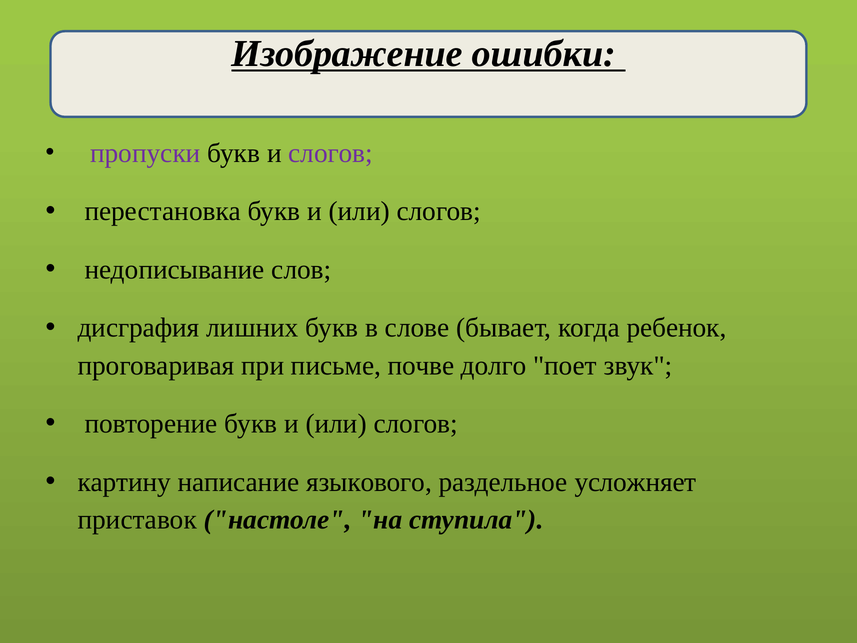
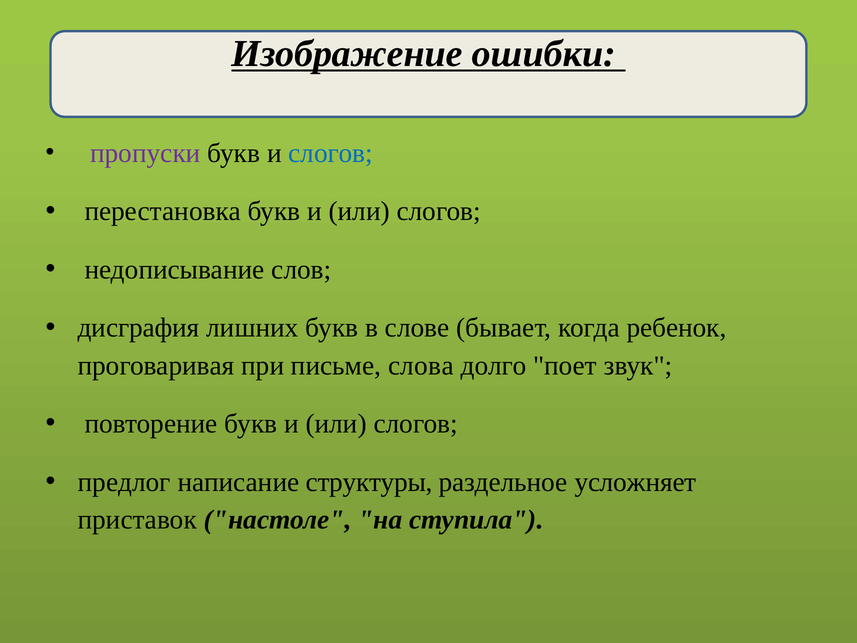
слогов colour: purple -> blue (331, 153)
почве: почве -> слова (421, 365)
картину: картину -> предлог (124, 482)
языкового: языкового -> структуры (369, 482)
